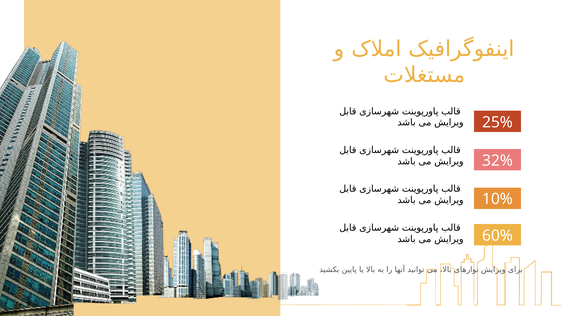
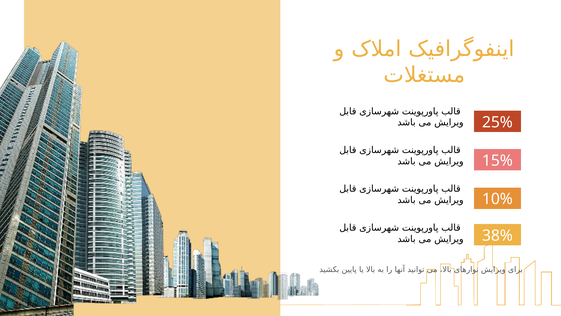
32%: 32% -> 15% (497, 161)
60%: 60% -> 38% (497, 235)
